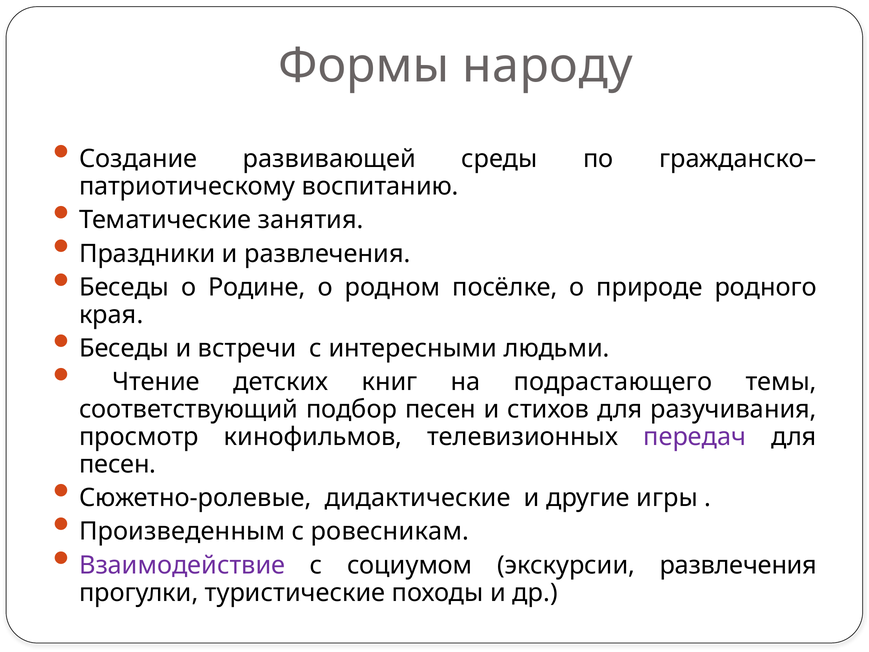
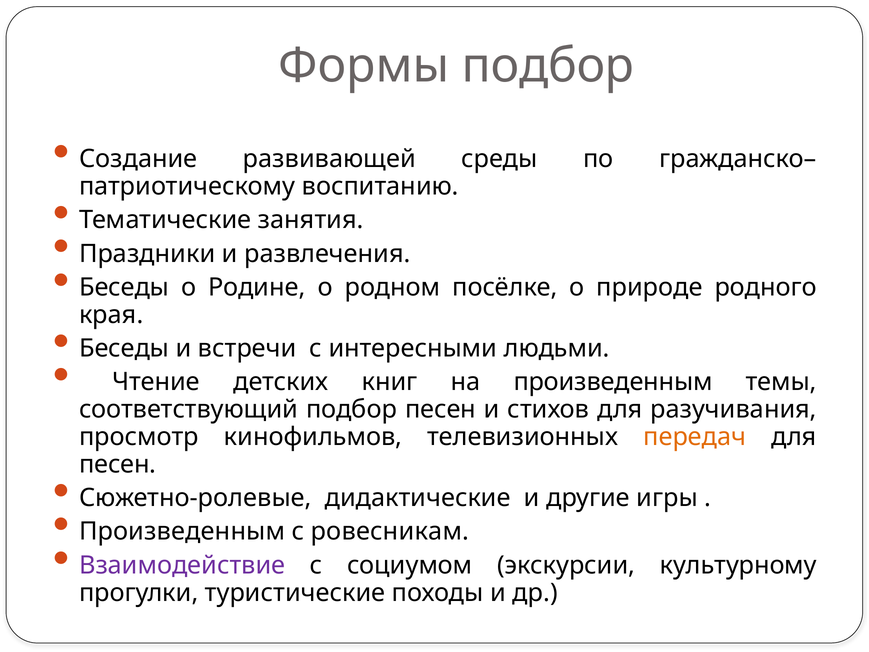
Формы народу: народу -> подбор (548, 66)
на подрастающего: подрастающего -> произведенным (613, 382)
передач colour: purple -> orange (695, 437)
экскурсии развлечения: развлечения -> культурному (738, 565)
